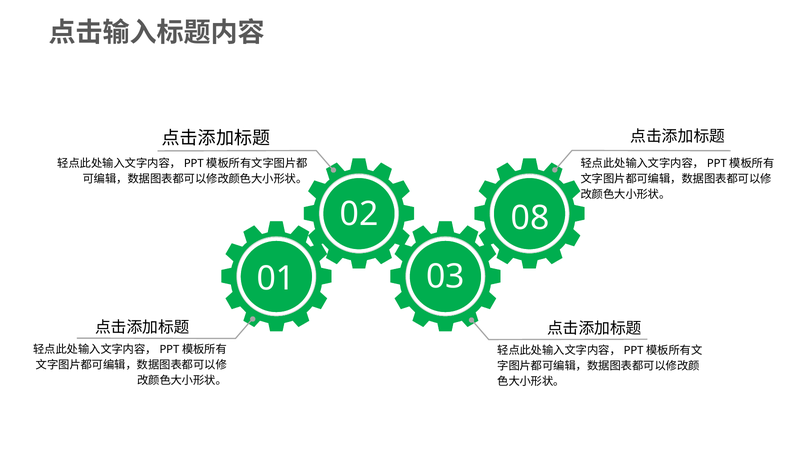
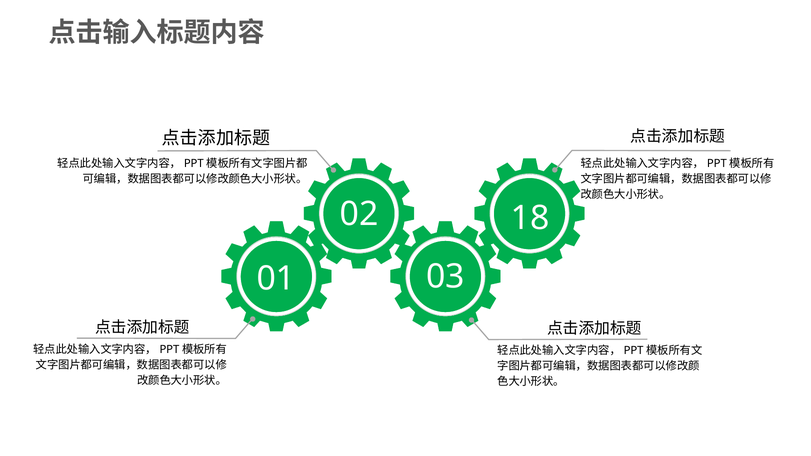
08: 08 -> 18 (530, 218)
